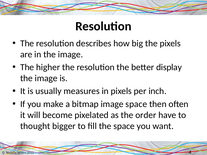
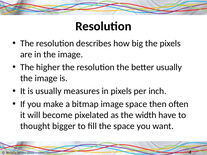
better display: display -> usually (169, 67)
order: order -> width (146, 115)
